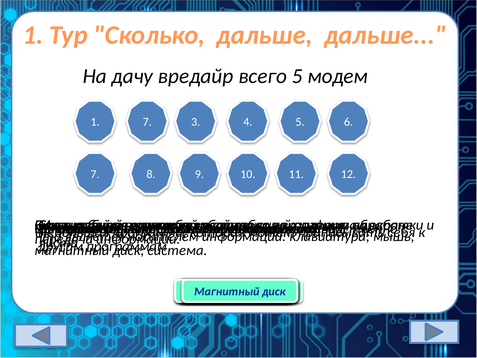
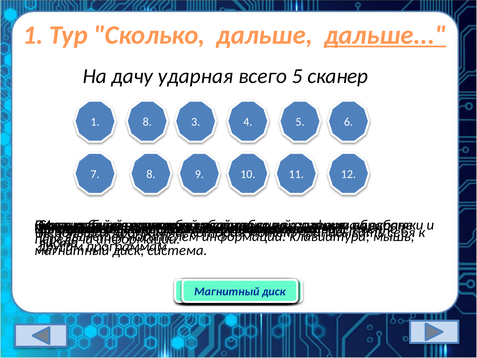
дальше underline: none -> present (385, 35)
вредайр: вредайр -> ударная (196, 76)
5 модем: модем -> сканер (338, 76)
1 7: 7 -> 8 (147, 122)
